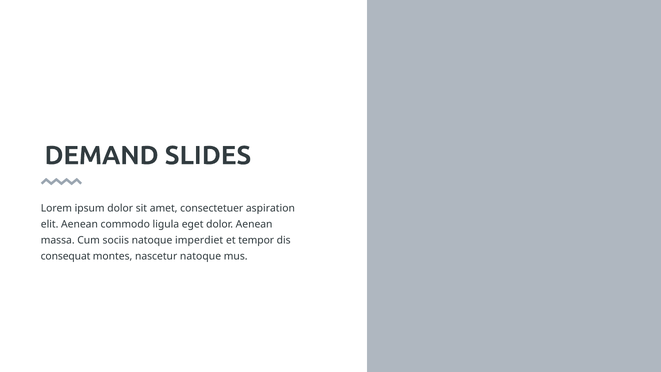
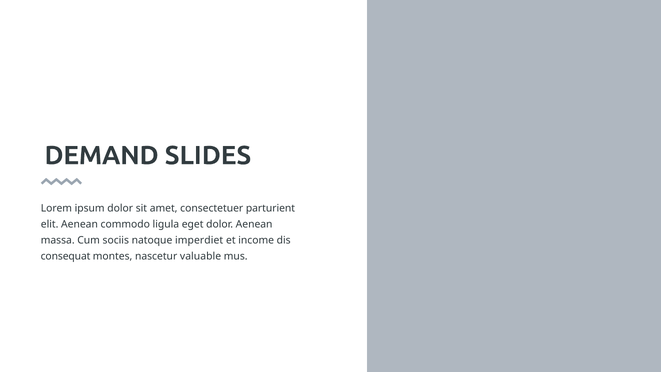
aspiration: aspiration -> parturient (270, 208)
tempor: tempor -> income (256, 240)
nascetur natoque: natoque -> valuable (201, 256)
